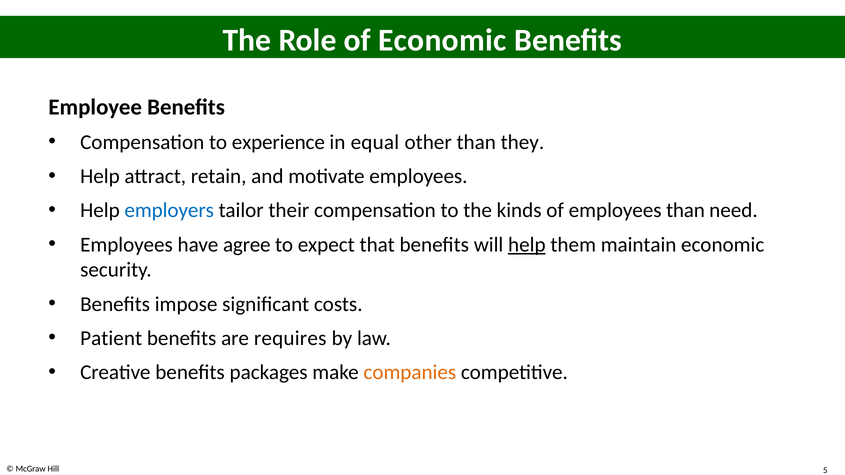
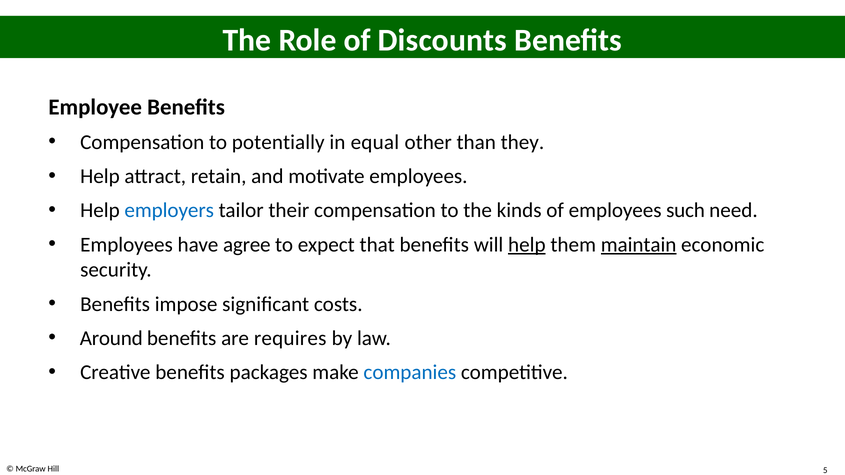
of Economic: Economic -> Discounts (442, 40)
experience: experience -> potentially (278, 142)
employees than: than -> such (686, 211)
maintain underline: none -> present (639, 245)
Patient: Patient -> Around (111, 338)
companies colour: orange -> blue (410, 373)
